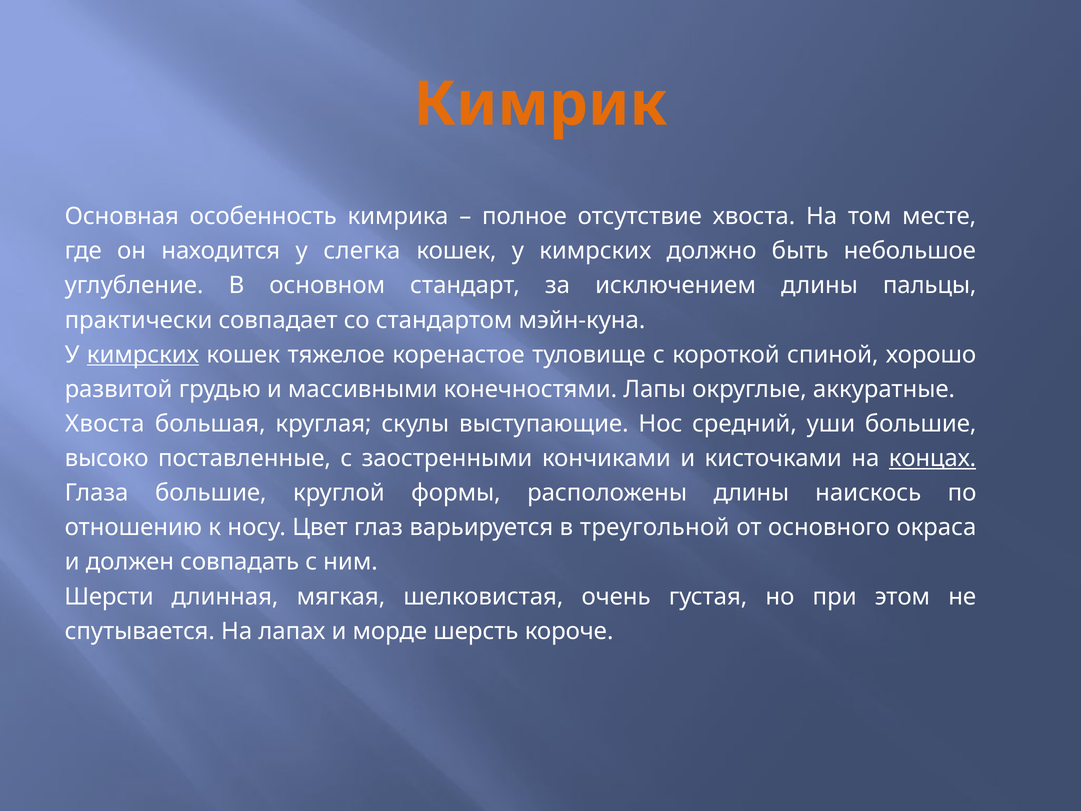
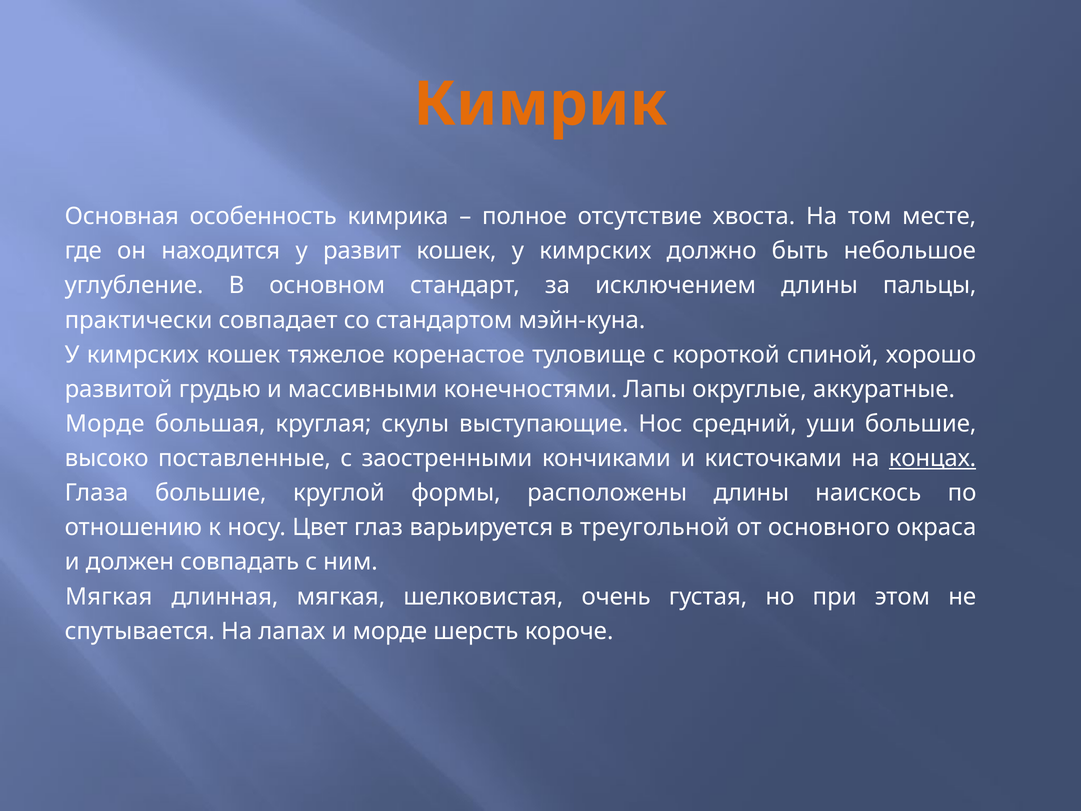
слегка: слегка -> развит (362, 251)
кимрских underline: present -> none (143, 355)
Хвоста: Хвоста -> Морде (105, 424)
Шерсти: Шерсти -> Мягкая (109, 596)
